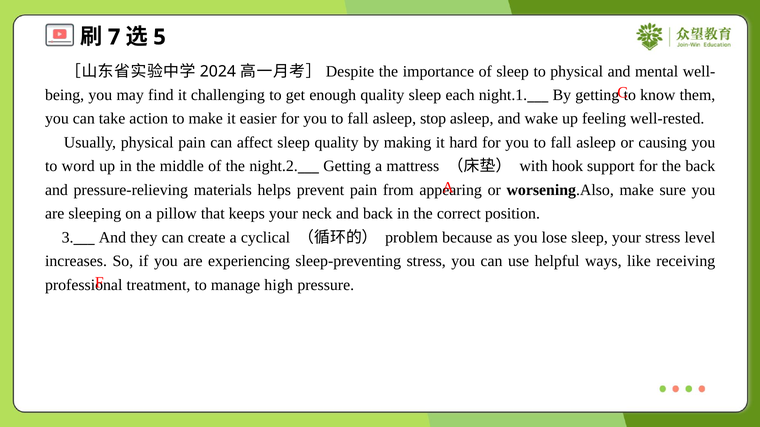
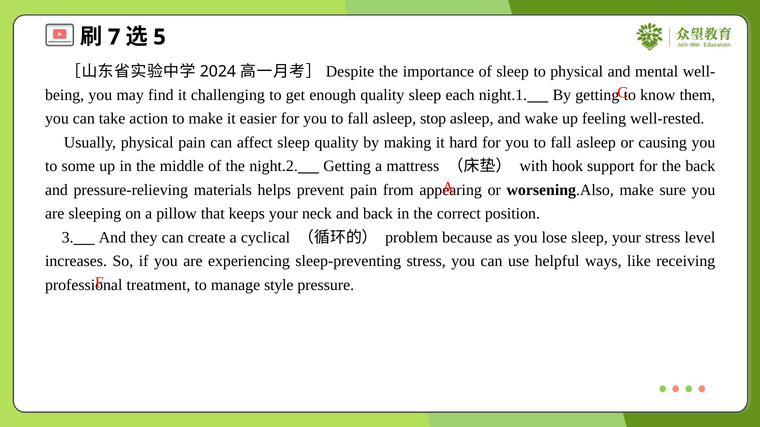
word: word -> some (78, 166)
high: high -> style (279, 285)
